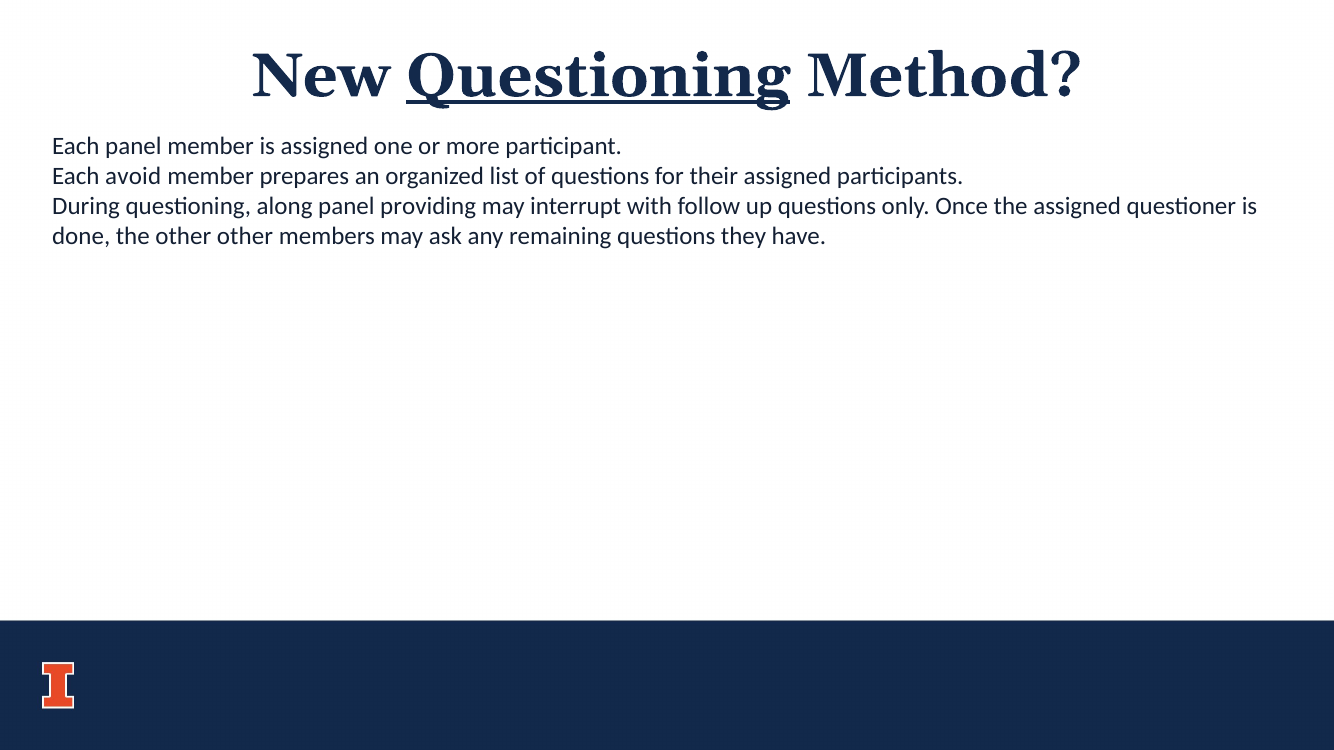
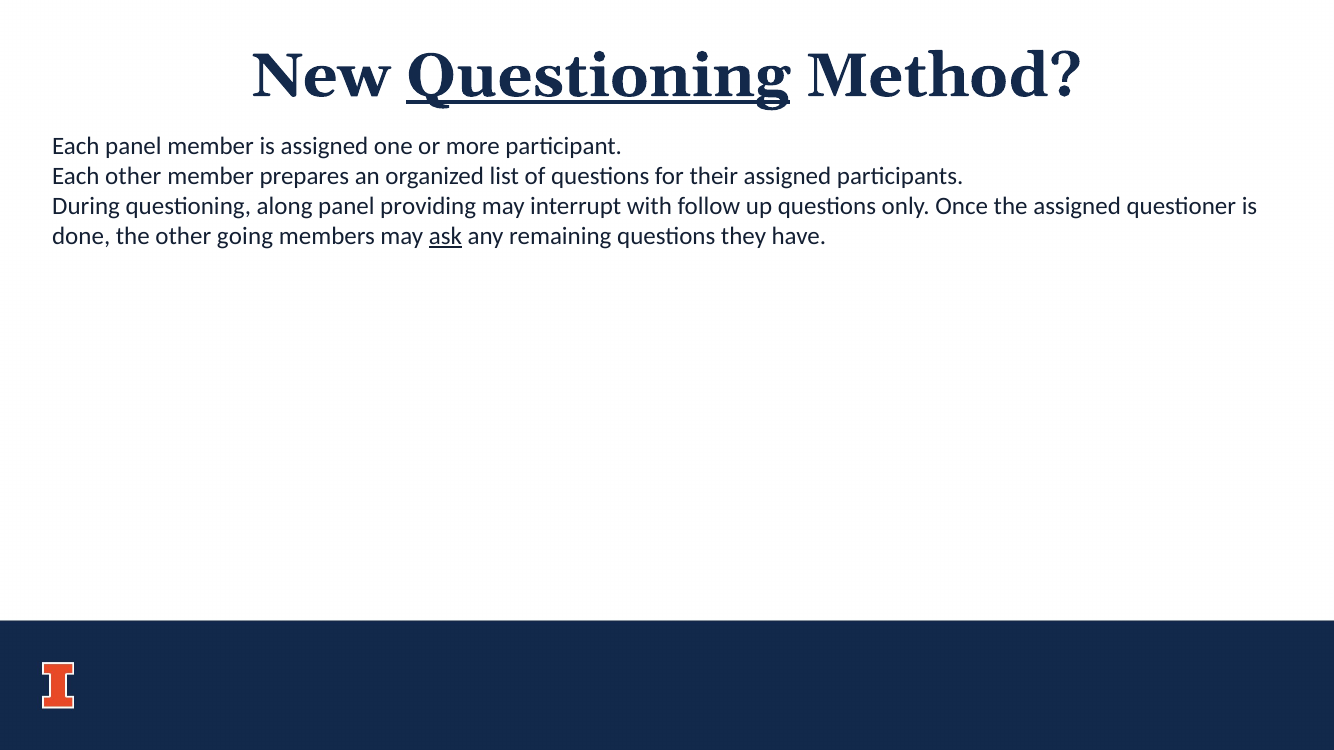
Each avoid: avoid -> other (133, 176)
other other: other -> going (245, 236)
ask underline: none -> present (445, 236)
